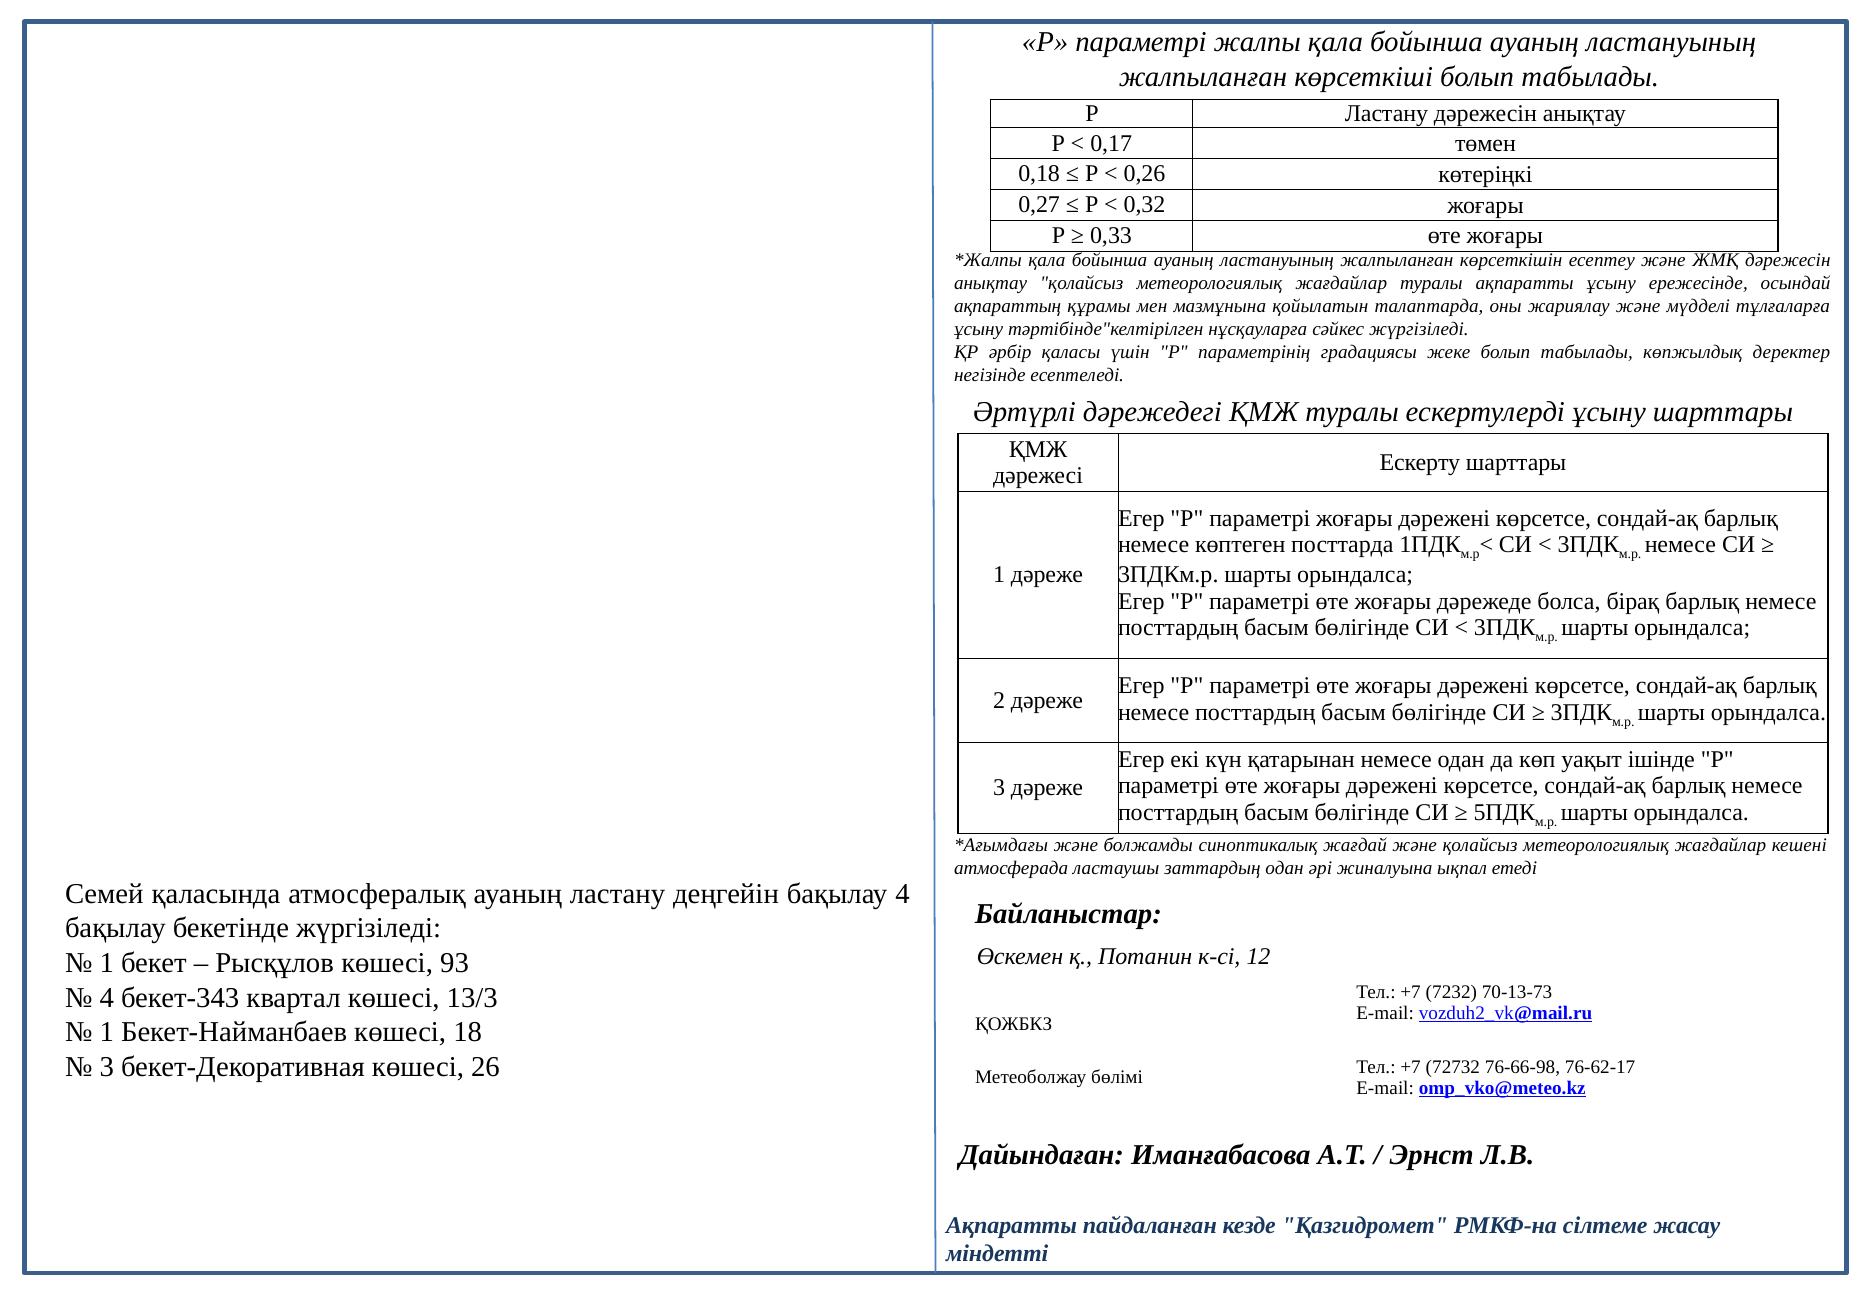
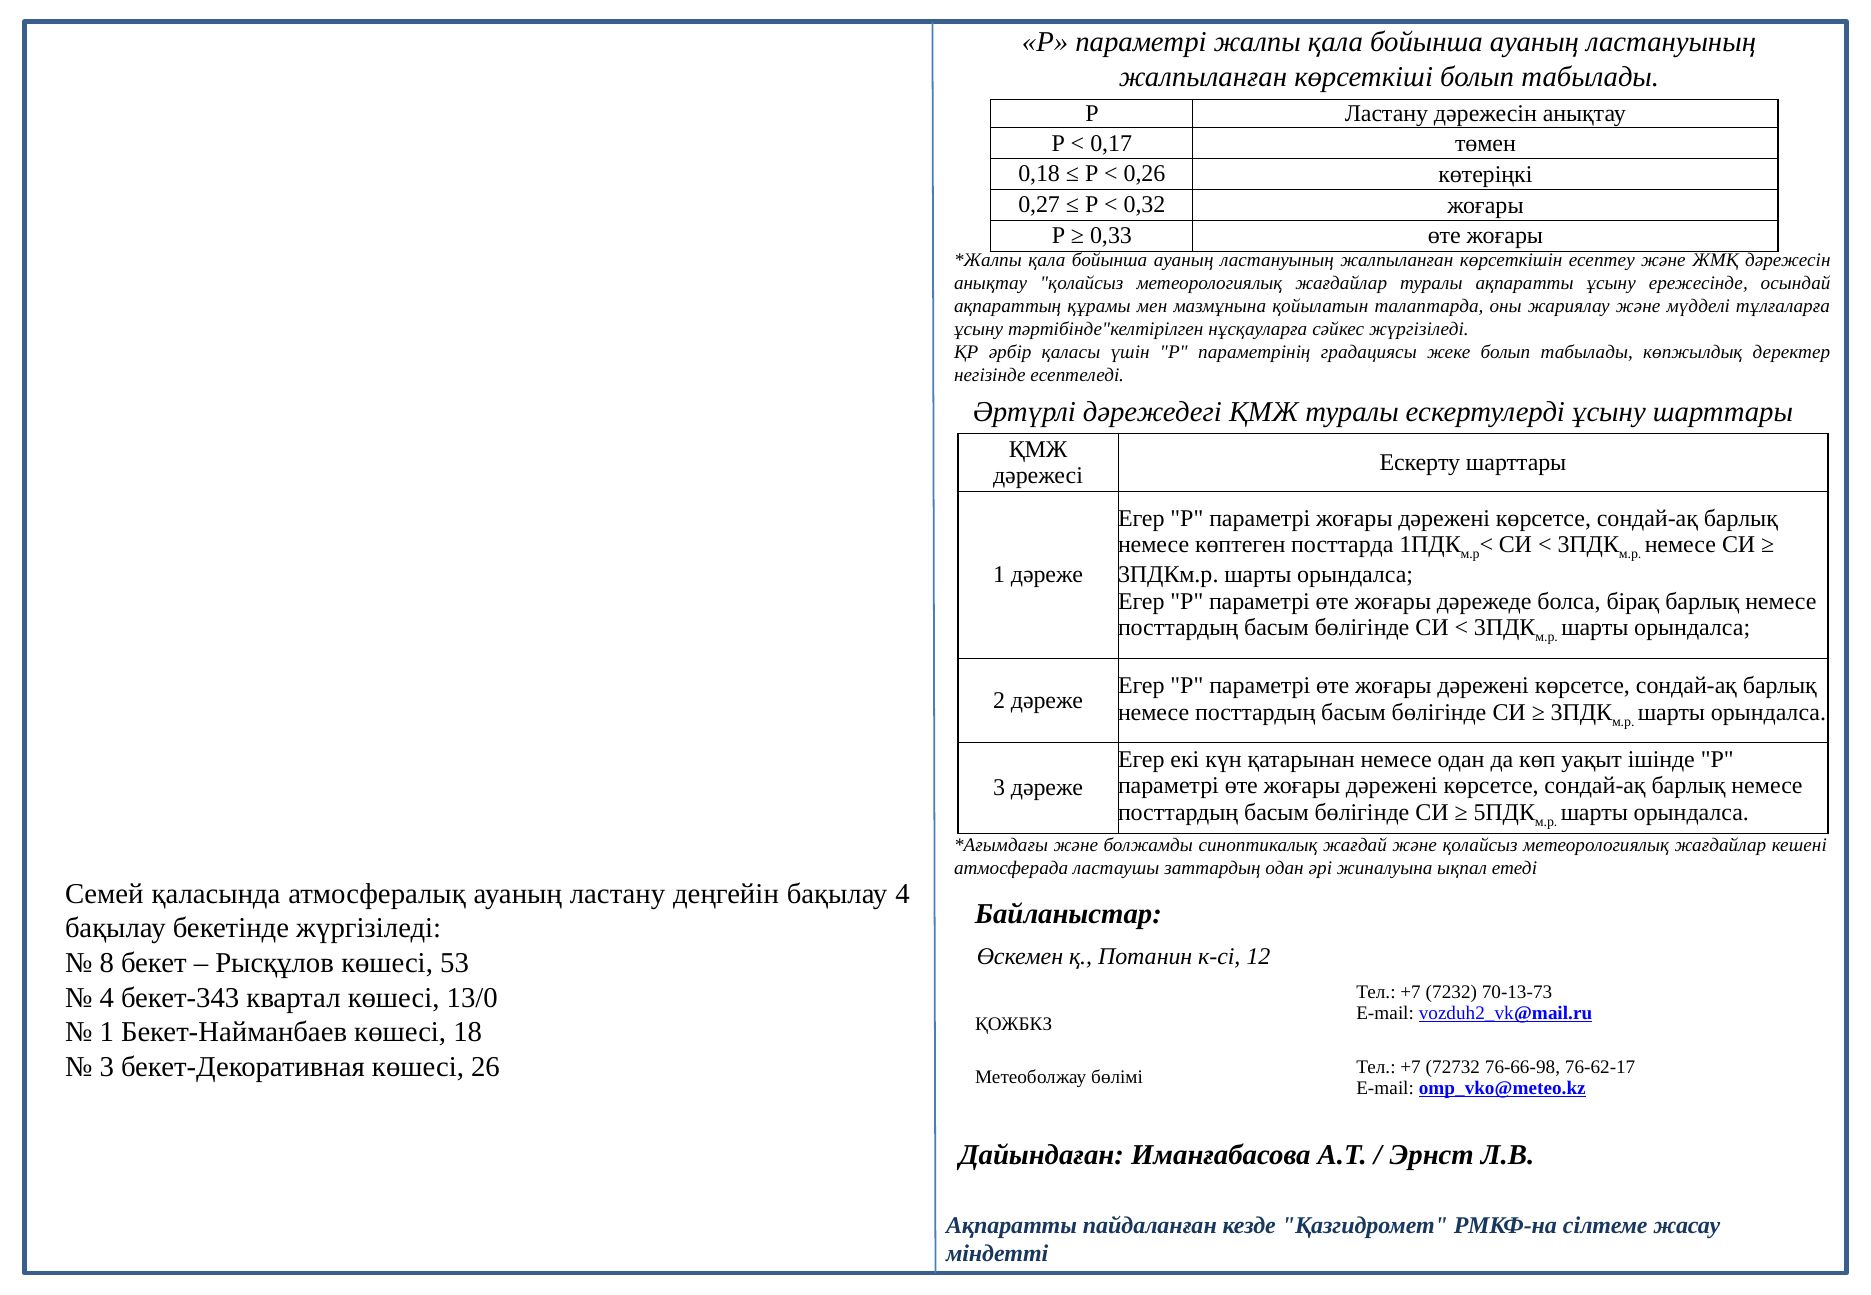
1: 1 -> 8 (107, 963)
93: 93 -> 53 (455, 963)
13/3: 13/3 -> 13/0 (472, 998)
